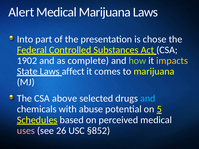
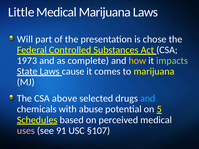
Alert: Alert -> Little (21, 12)
Into: Into -> Will (25, 39)
1902: 1902 -> 1973 (27, 61)
how colour: light green -> yellow (137, 61)
impacts colour: yellow -> light green (172, 61)
affect: affect -> cause (73, 72)
26: 26 -> 91 (61, 131)
§852: §852 -> §107 (99, 131)
